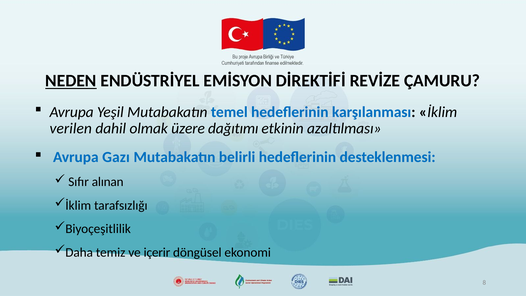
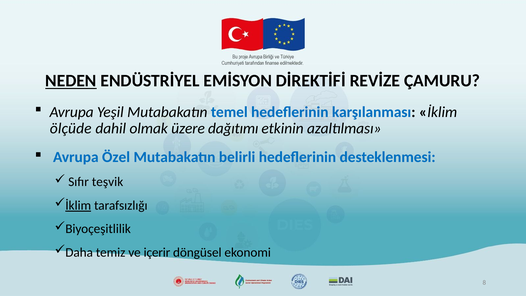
verilen: verilen -> ölçüde (71, 129)
Gazı: Gazı -> Özel (116, 157)
alınan: alınan -> teşvik (108, 182)
İklim underline: none -> present (78, 205)
